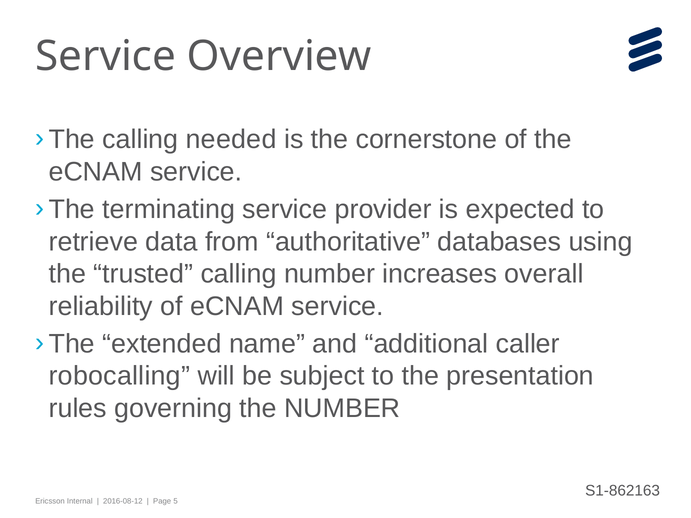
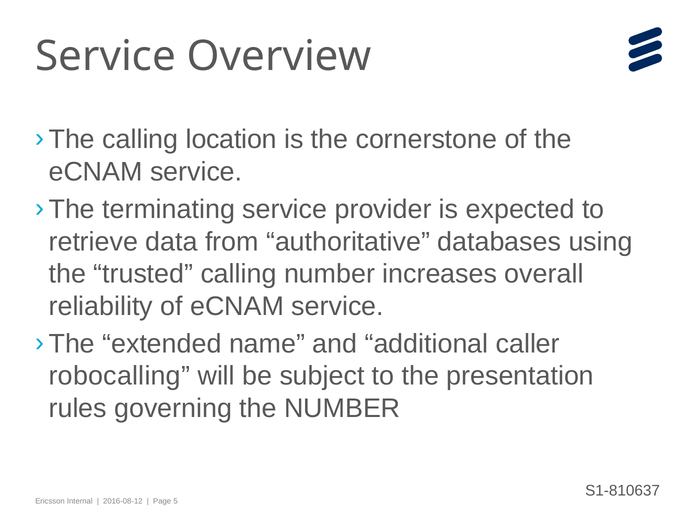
needed: needed -> location (231, 140)
S1-862163: S1-862163 -> S1-810637 (623, 491)
